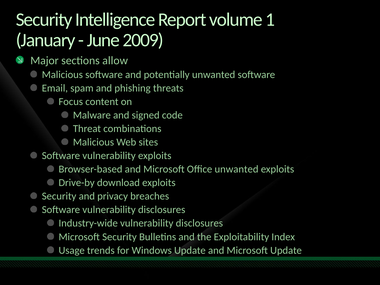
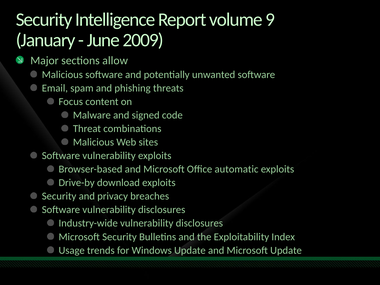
1: 1 -> 9 (270, 20)
Office unwanted: unwanted -> automatic (237, 169)
